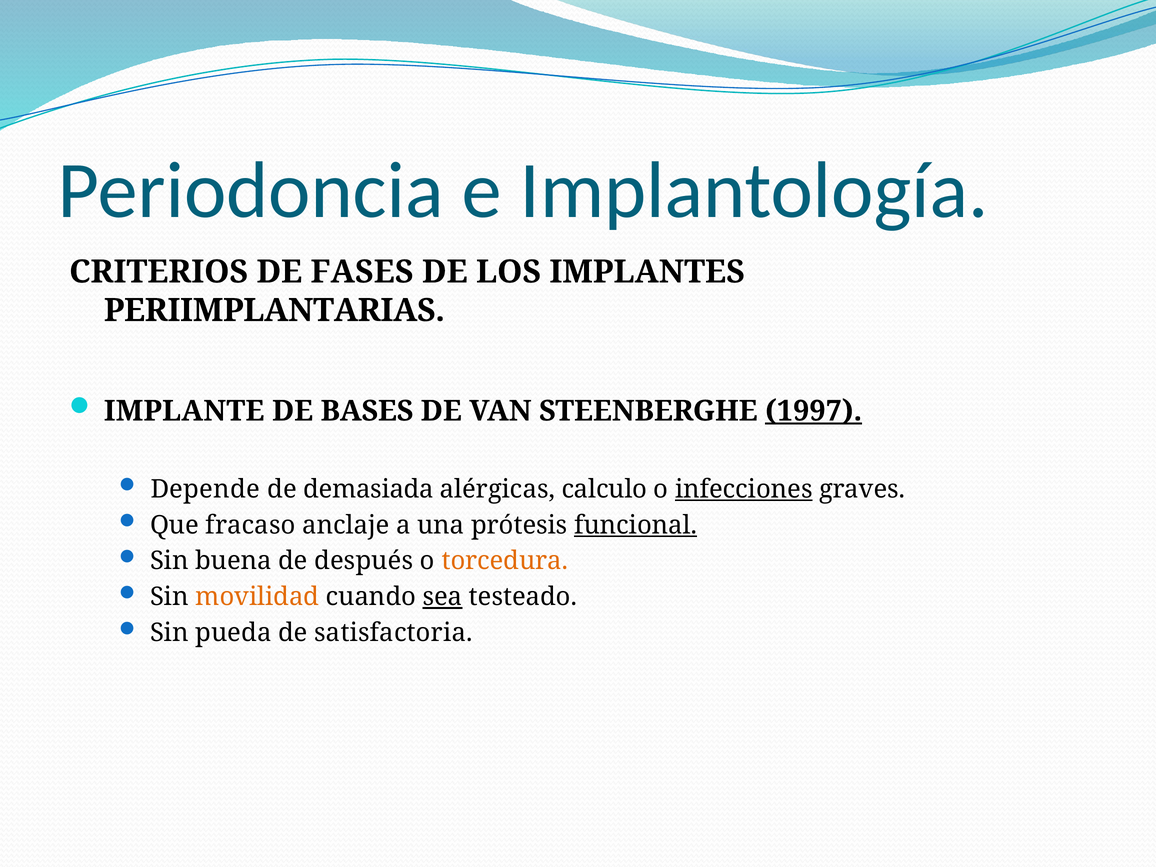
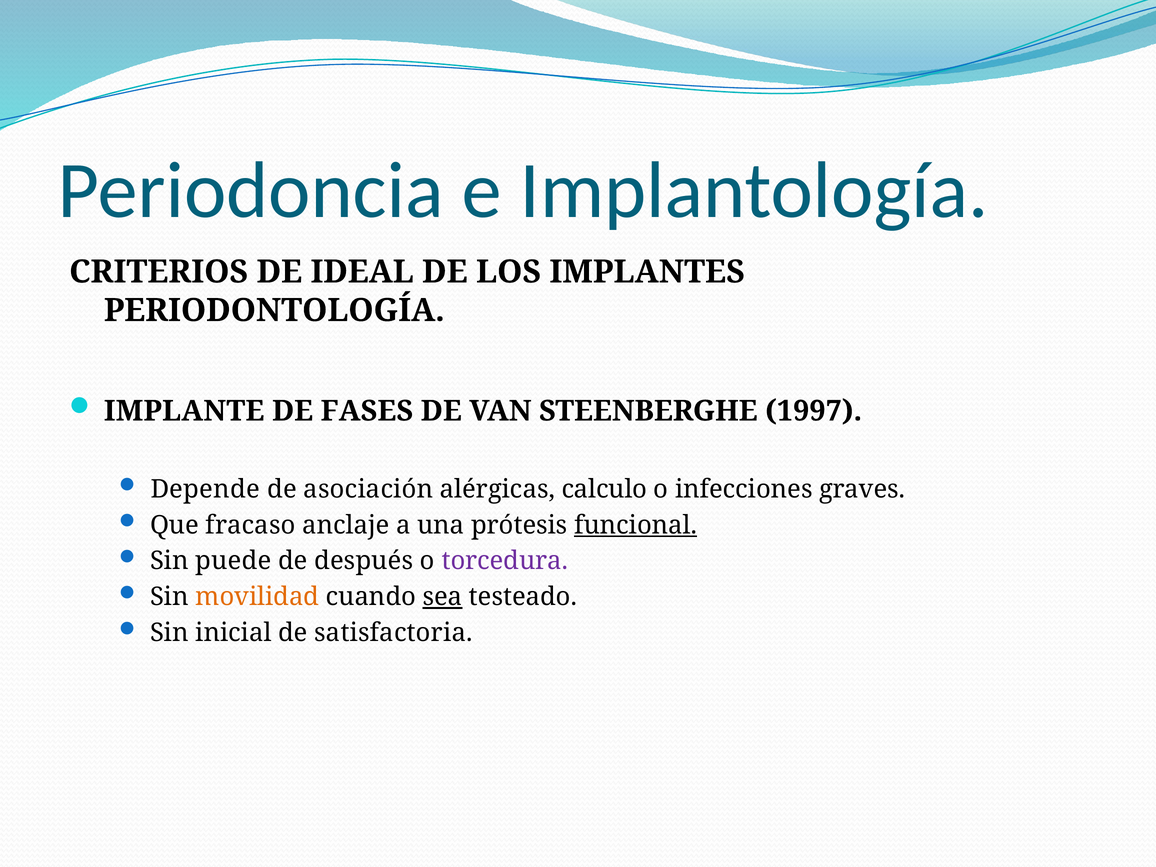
FASES: FASES -> IDEAL (362, 272)
PERIIMPLANTARIAS: PERIIMPLANTARIAS -> PERIODONTOLOGÍA (274, 310)
BASES: BASES -> FASES (367, 411)
1997 underline: present -> none (814, 411)
demasiada: demasiada -> asociación (368, 489)
infecciones underline: present -> none (744, 489)
buena: buena -> puede (233, 561)
torcedura colour: orange -> purple (505, 561)
pueda: pueda -> inicial (233, 633)
